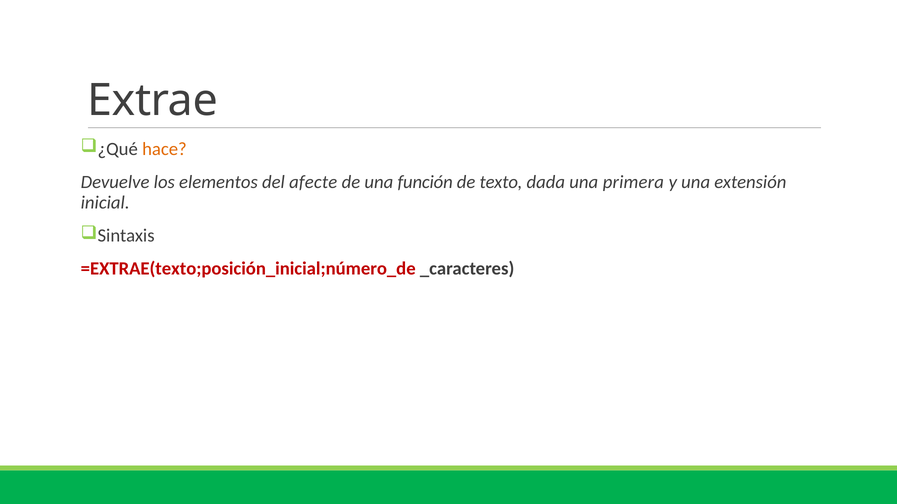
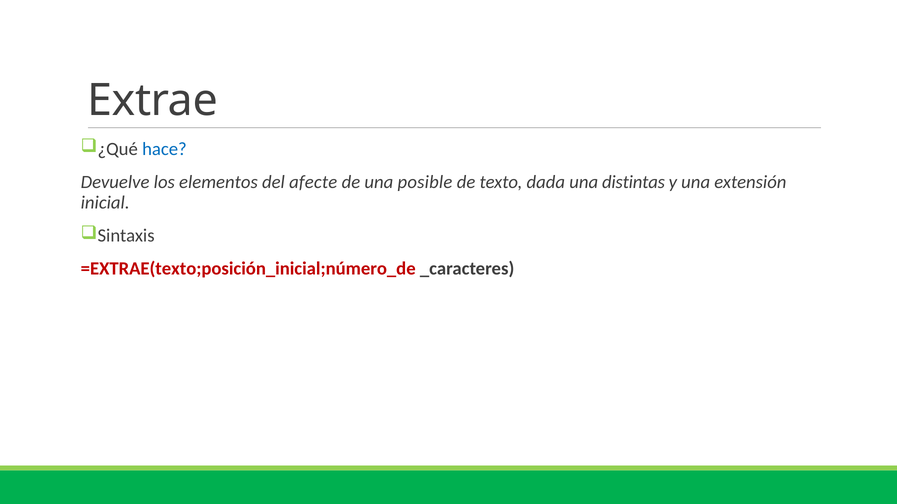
hace colour: orange -> blue (164, 149)
función: función -> posible (425, 182)
primera: primera -> distintas (634, 182)
